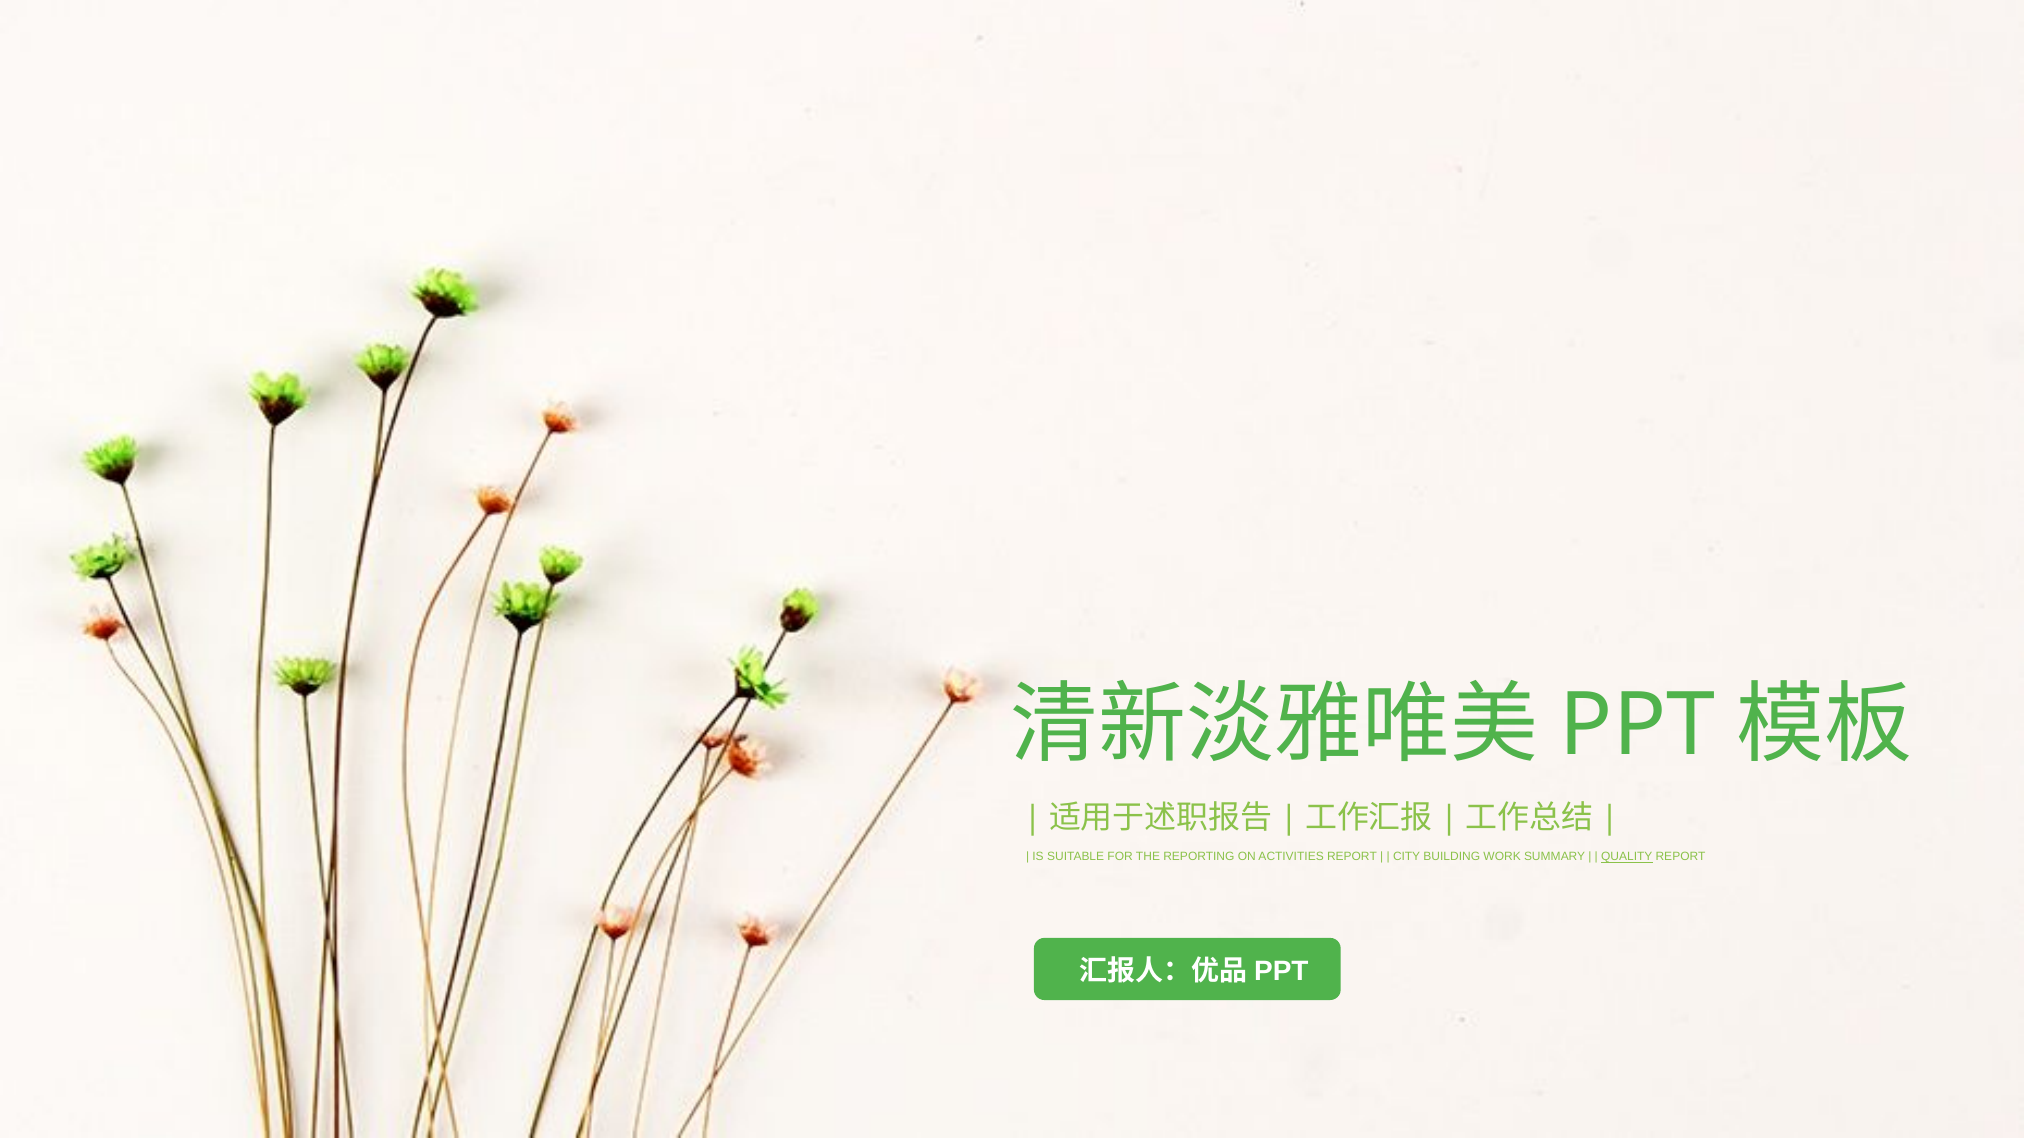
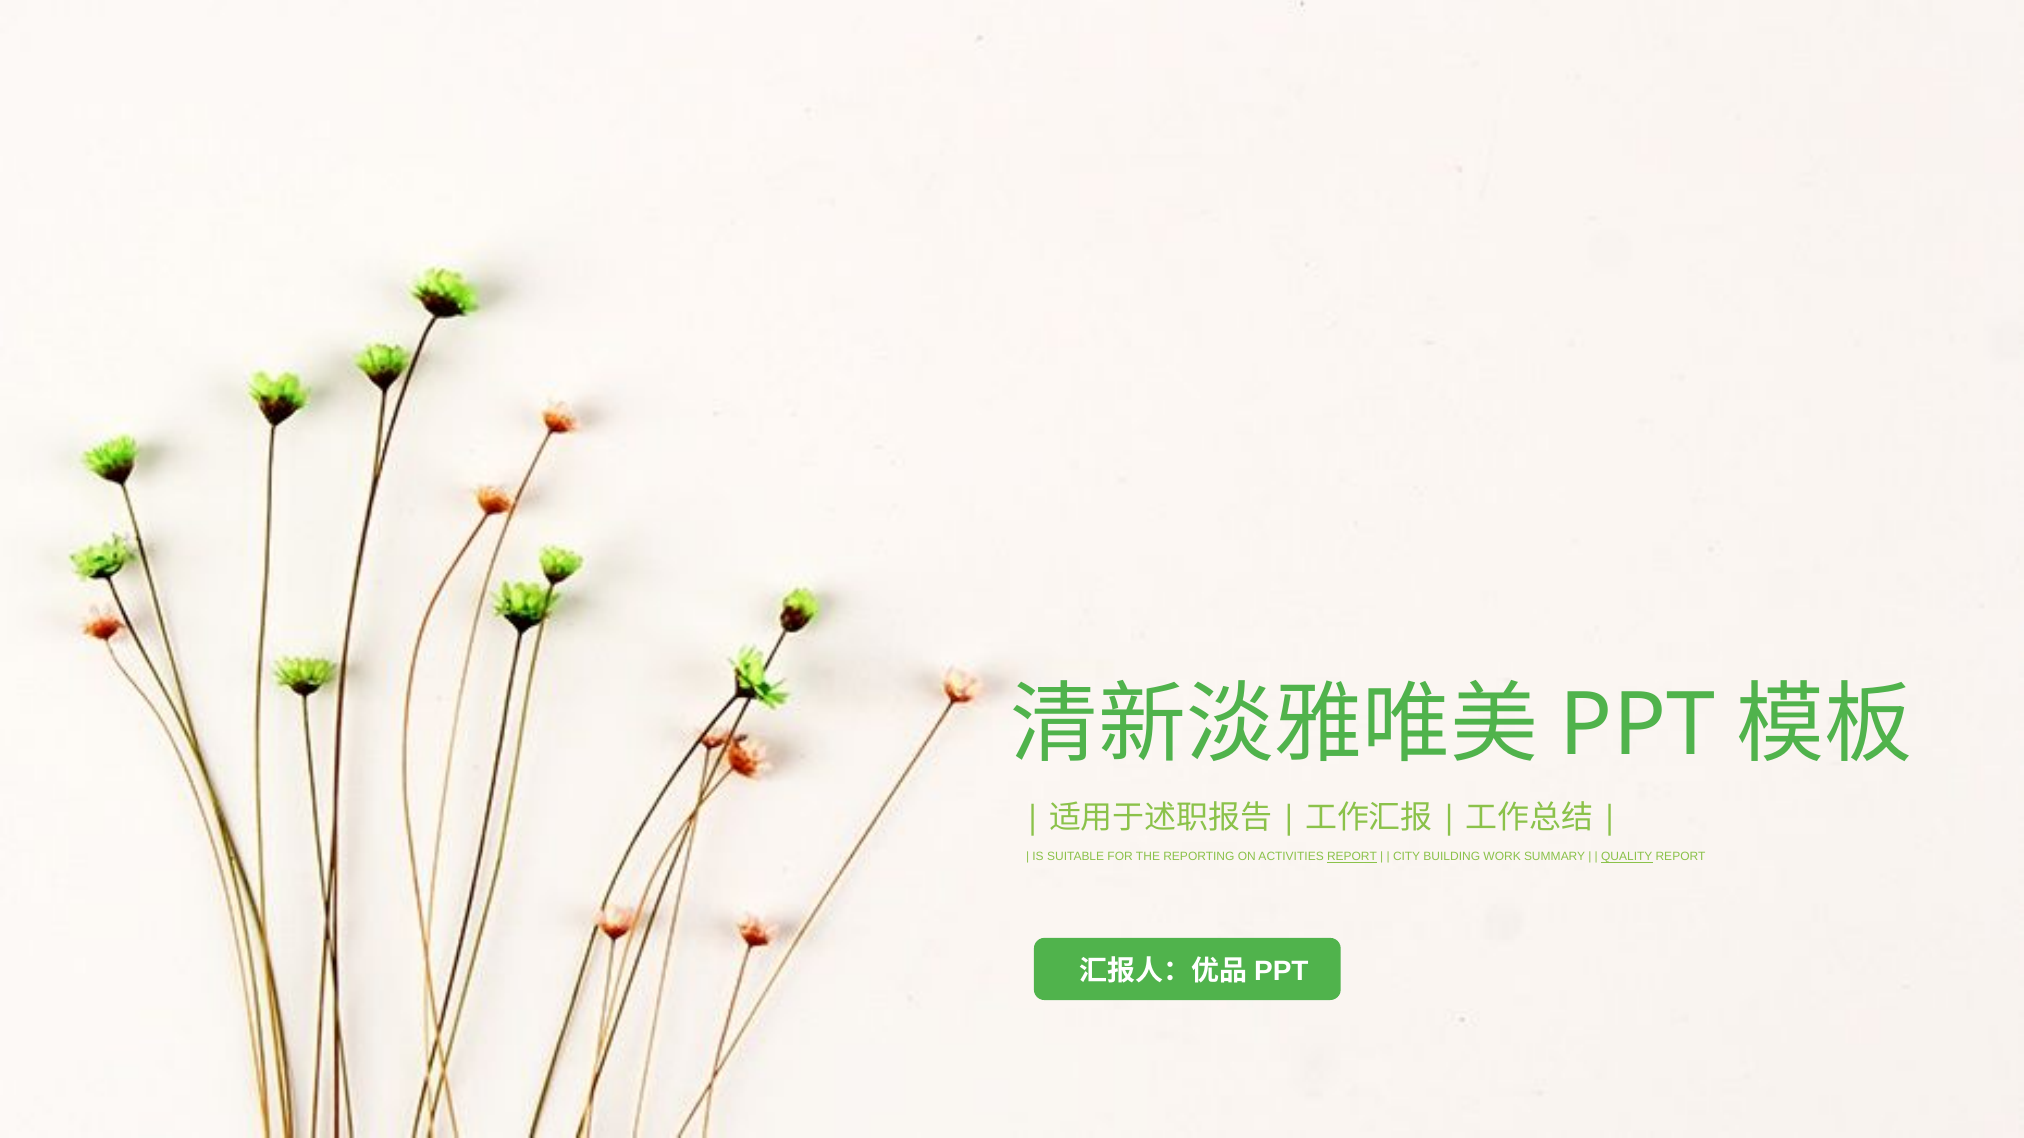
REPORT underline: none -> present (1352, 857)
